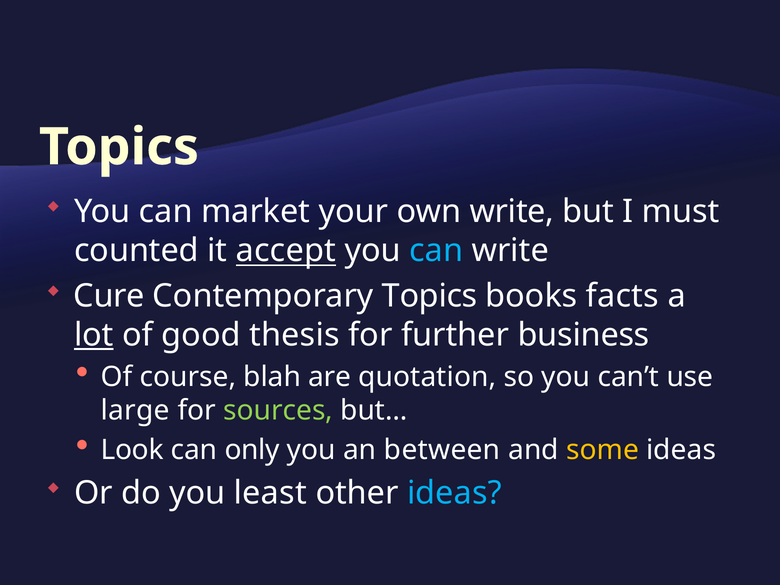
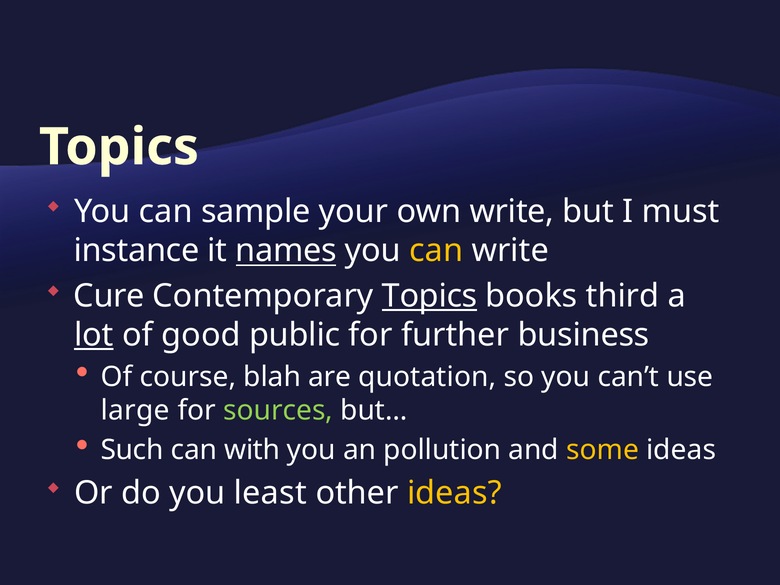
market: market -> sample (256, 212)
counted: counted -> instance (137, 251)
accept: accept -> names (286, 251)
can colour: light blue -> yellow (436, 251)
Topics underline: none -> present (430, 296)
facts: facts -> third (623, 296)
thesis: thesis -> public (295, 335)
Look: Look -> Such (132, 450)
only: only -> with (252, 450)
between: between -> pollution (442, 450)
ideas colour: light blue -> yellow (454, 493)
